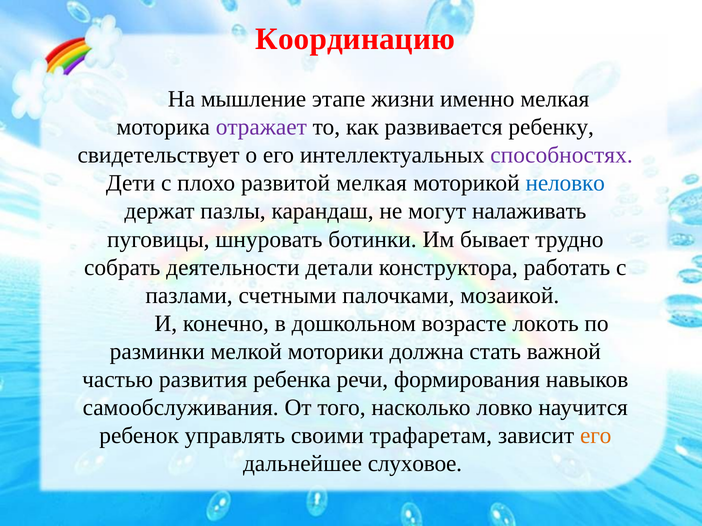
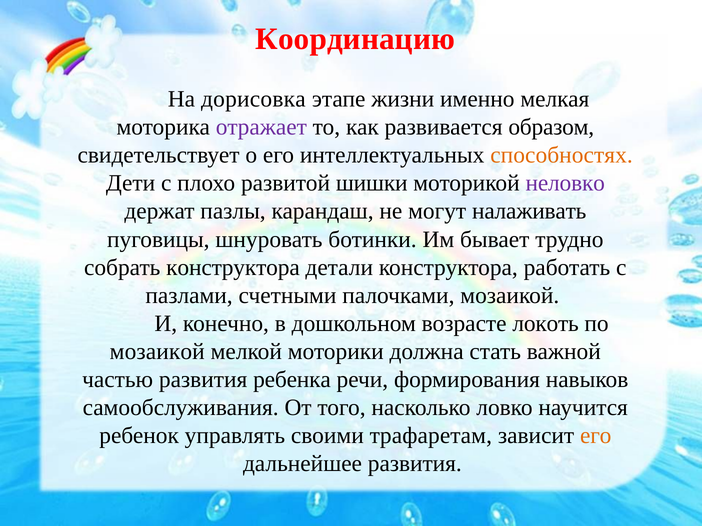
мышление: мышление -> дорисовка (253, 99)
ребенку: ребенку -> образом (551, 127)
способностях colour: purple -> orange (562, 155)
развитой мелкая: мелкая -> шишки (372, 183)
неловко colour: blue -> purple (565, 183)
собрать деятельности: деятельности -> конструктора (233, 268)
разминки: разминки -> мозаикой (157, 352)
дальнейшее слуховое: слуховое -> развития (415, 464)
